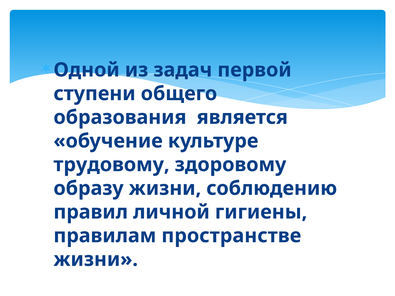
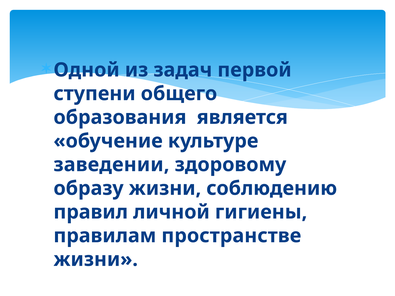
трудовому: трудовому -> заведении (111, 165)
